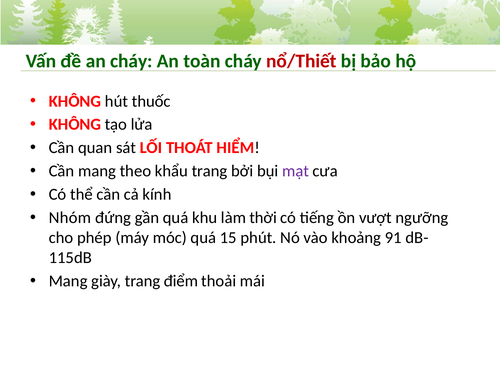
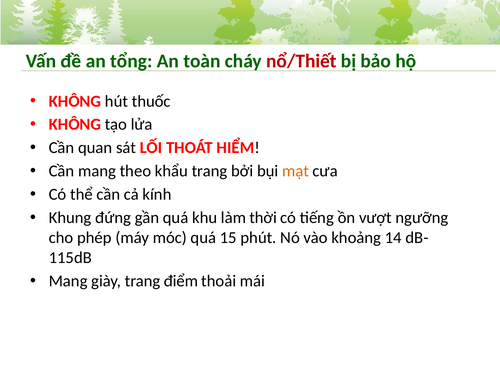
an cháy: cháy -> tổng (131, 61)
mạt colour: purple -> orange (296, 171)
Nhóm: Nhóm -> Khung (70, 218)
91: 91 -> 14 (393, 238)
